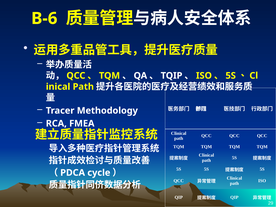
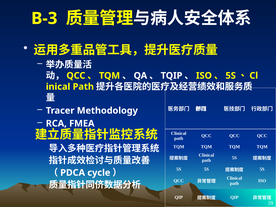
B-6: B-6 -> B-3 (44, 18)
